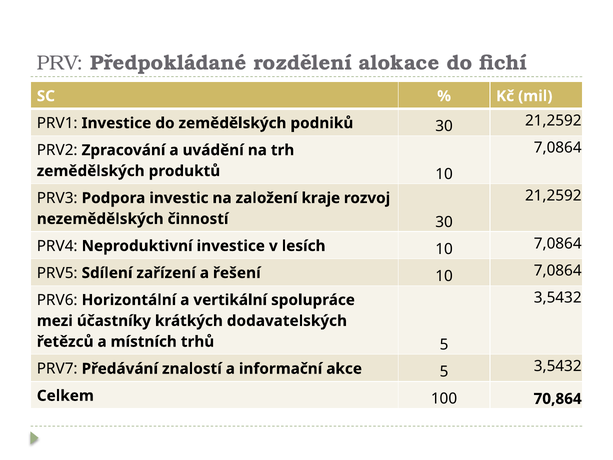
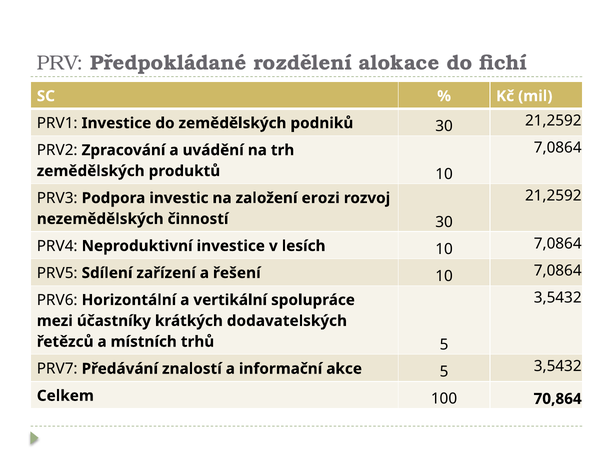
kraje: kraje -> erozi (321, 198)
